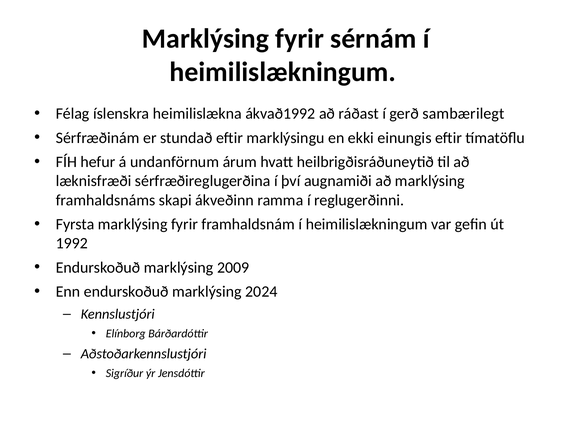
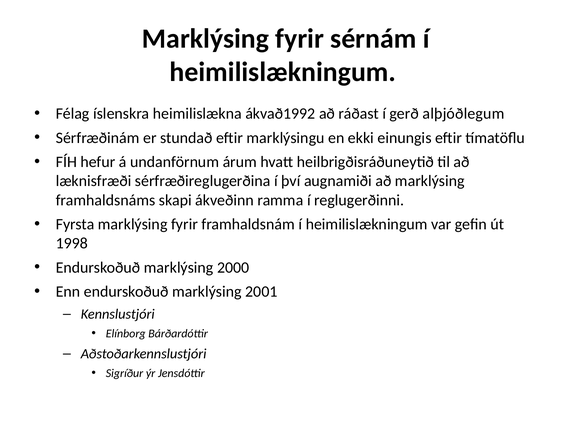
sambærilegt: sambærilegt -> alþjóðlegum (463, 114)
1992: 1992 -> 1998 (72, 243)
2009: 2009 -> 2000 (233, 267)
2024: 2024 -> 2001 (261, 292)
